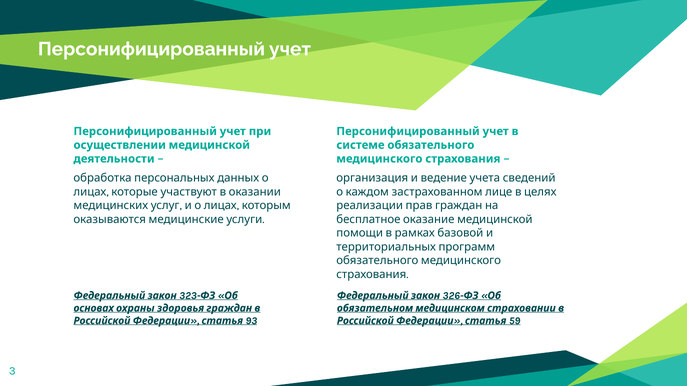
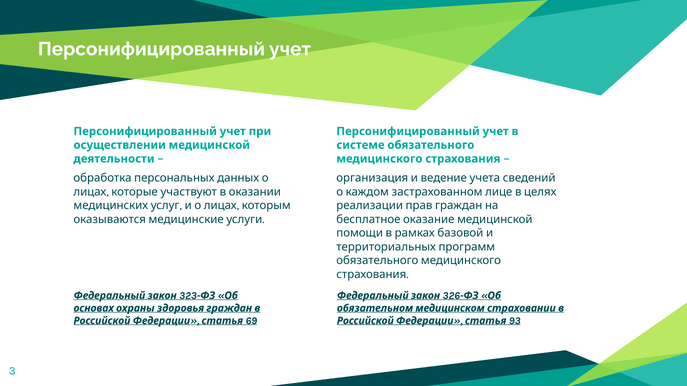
93: 93 -> 69 (251, 321)
59: 59 -> 93 (515, 321)
